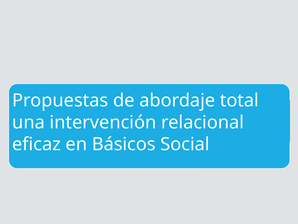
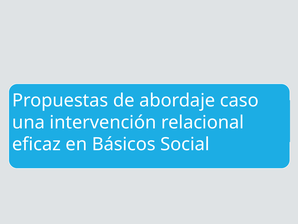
total: total -> caso (239, 100)
